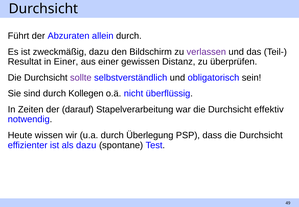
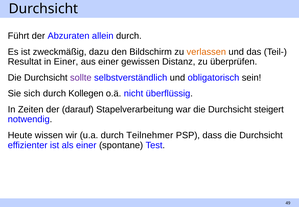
verlassen colour: purple -> orange (206, 52)
sind: sind -> sich (32, 94)
effektiv: effektiv -> steigert (269, 109)
Überlegung: Überlegung -> Teilnehmer (150, 135)
als dazu: dazu -> einer (86, 145)
